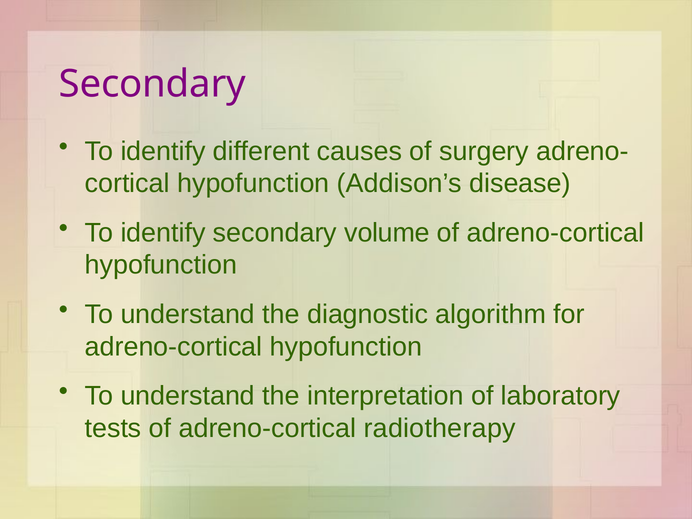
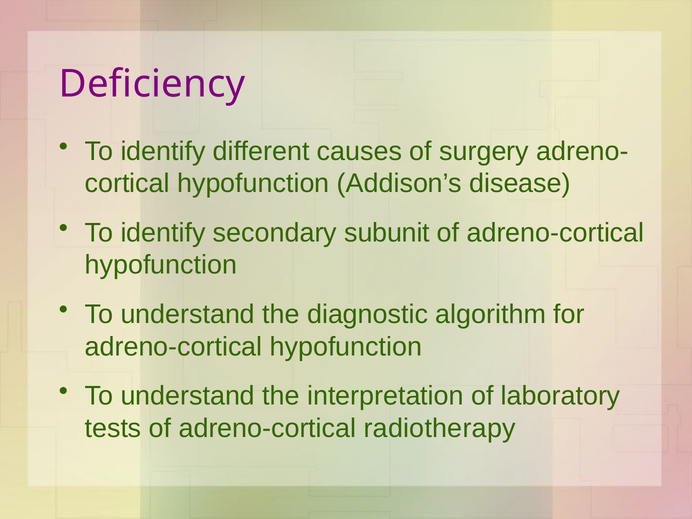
Secondary: Secondary -> Deficiency (152, 84)
volume: volume -> subunit (387, 233)
